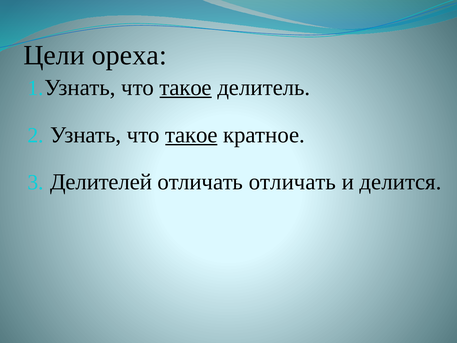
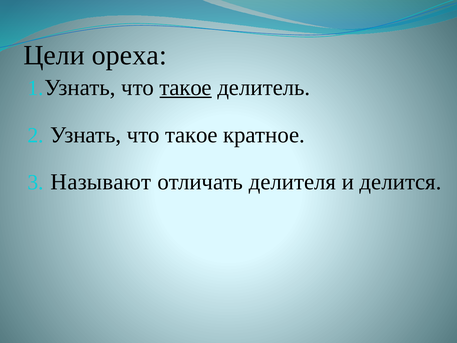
такое underline: present -> none (191, 135)
Делителей: Делителей -> Называют (101, 182)
отличать отличать: отличать -> делителя (292, 182)
